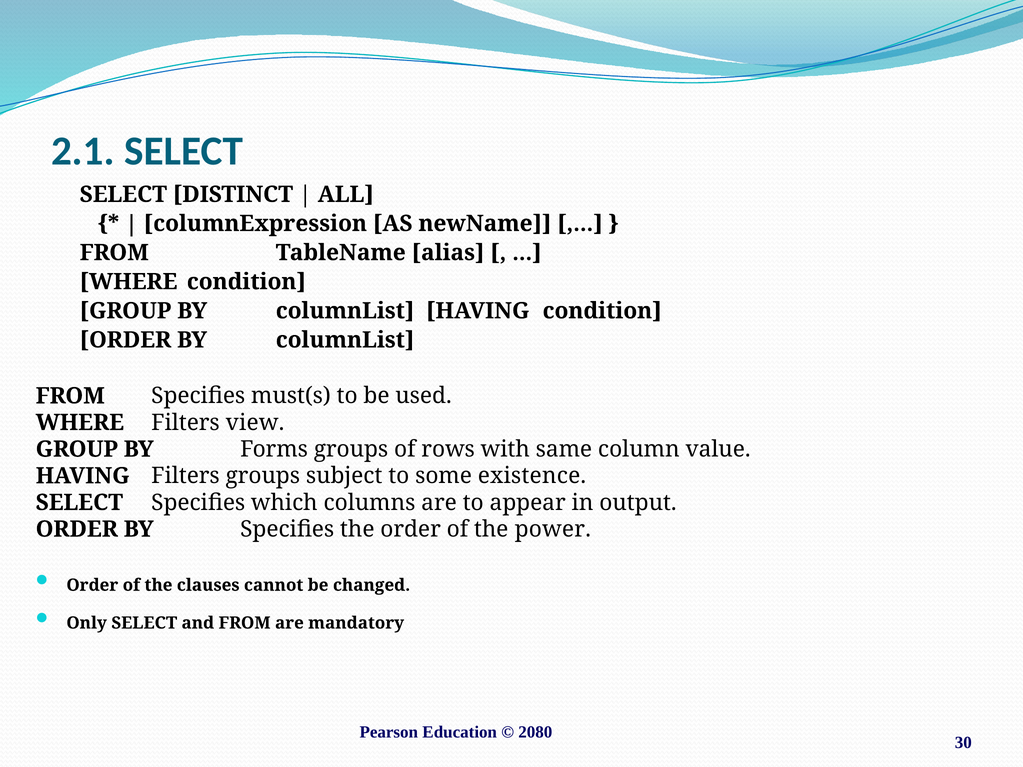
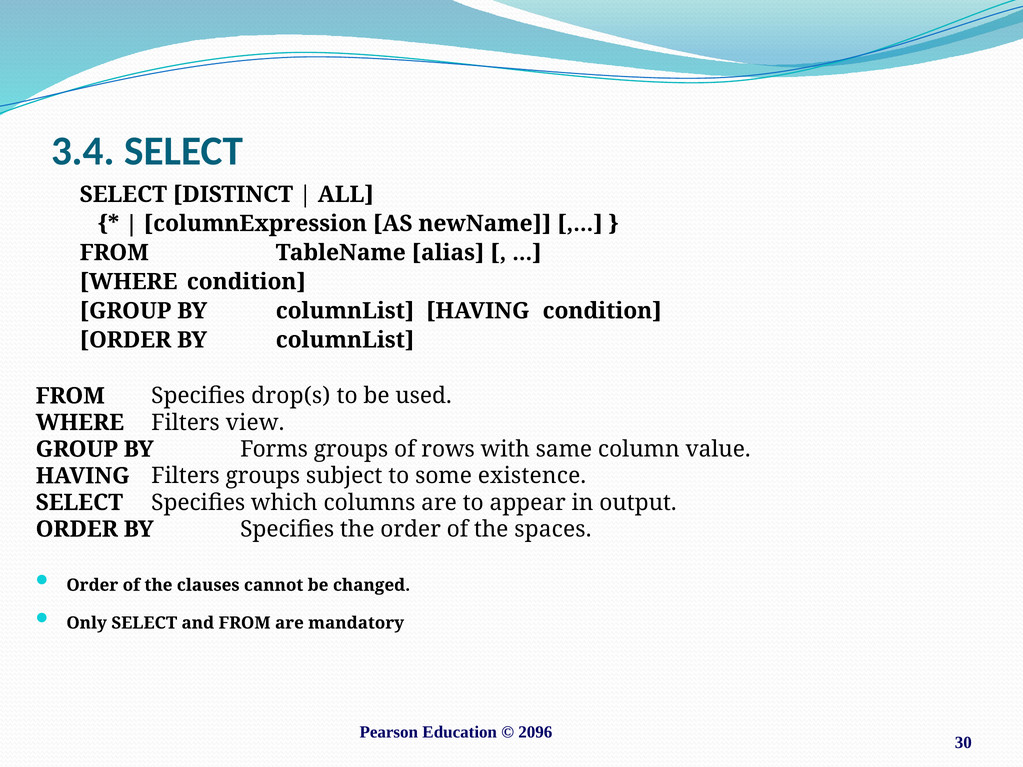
2.1: 2.1 -> 3.4 (83, 151)
must(s: must(s -> drop(s (291, 396)
power: power -> spaces (553, 529)
2080: 2080 -> 2096 (535, 733)
